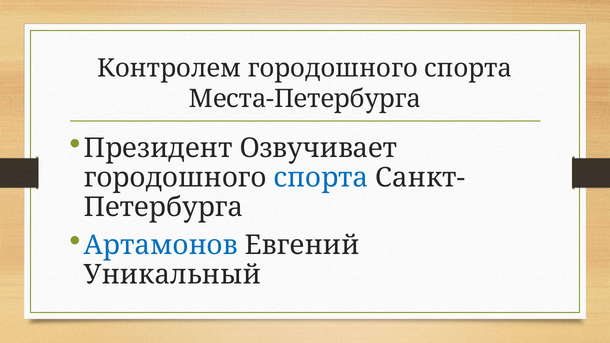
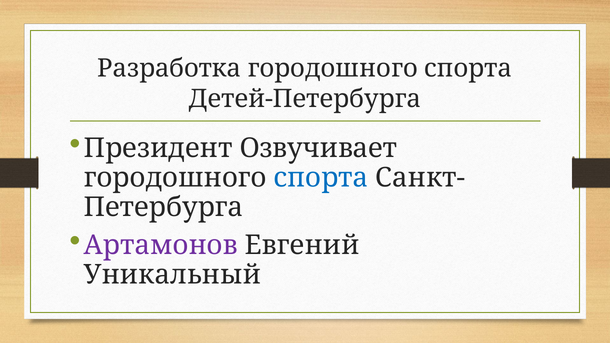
Контролем: Контролем -> Разработка (169, 68)
Места-Петербурга: Места-Петербурга -> Детей-Петербурга (305, 99)
Артамонов colour: blue -> purple (161, 245)
